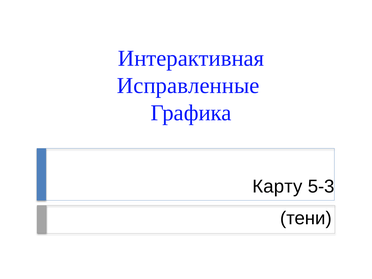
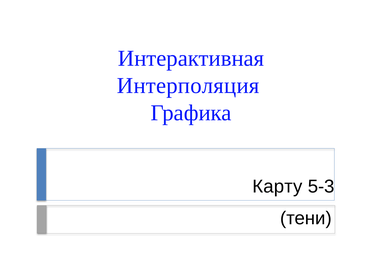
Исправленные: Исправленные -> Интерполяция (188, 86)
